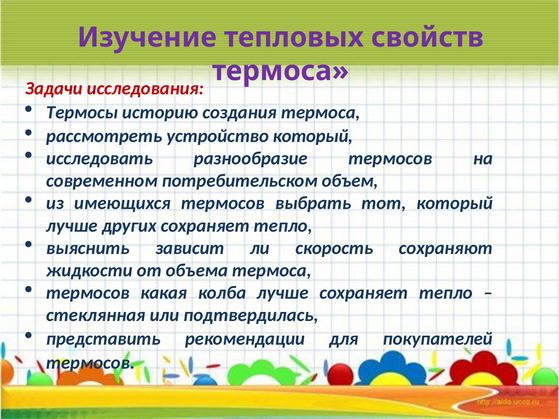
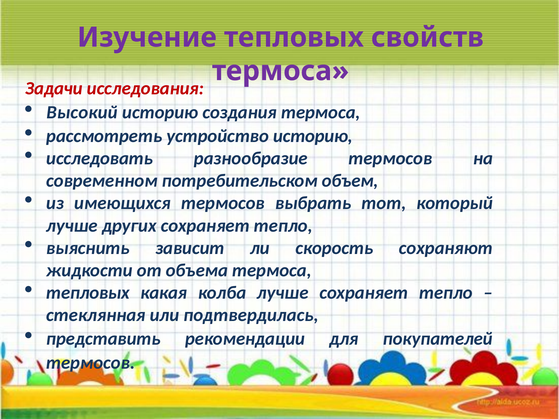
Термосы: Термосы -> Высокий (82, 112)
устройство который: который -> историю (313, 136)
термосов: термосов -> тепловых (88, 293)
